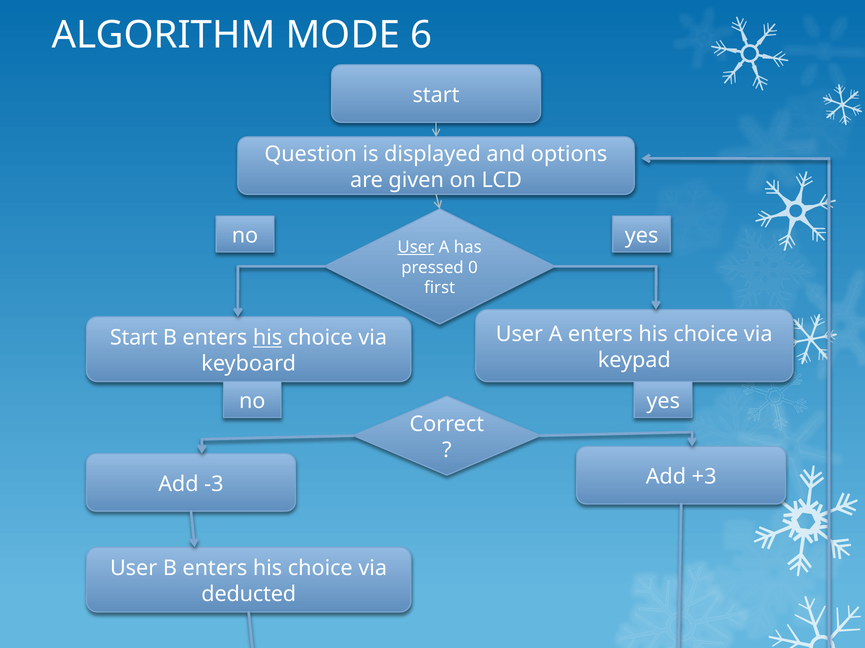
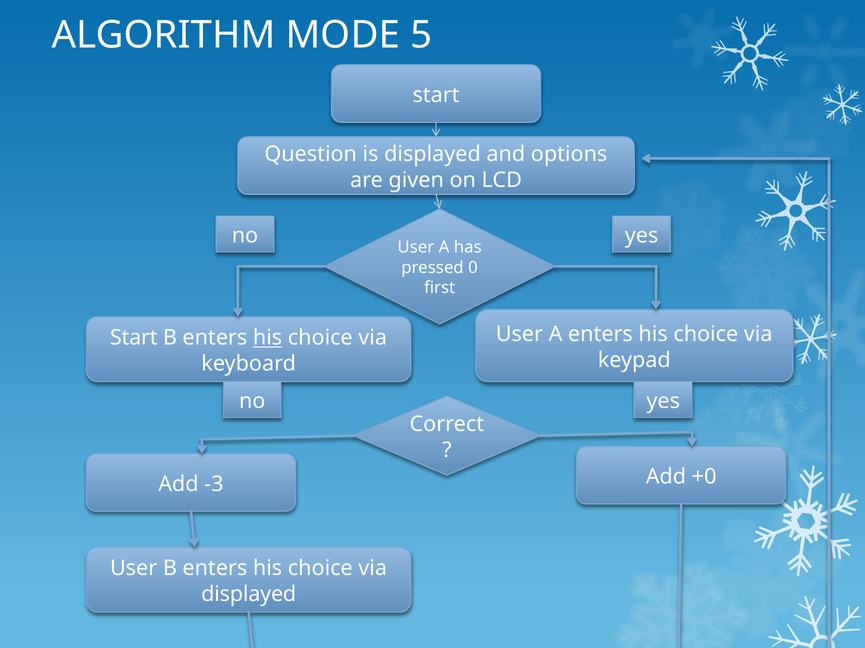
6: 6 -> 5 (421, 35)
User underline: present -> none (416, 248)
+3: +3 -> +0 (704, 477)
deducted: deducted -> displayed (249, 595)
